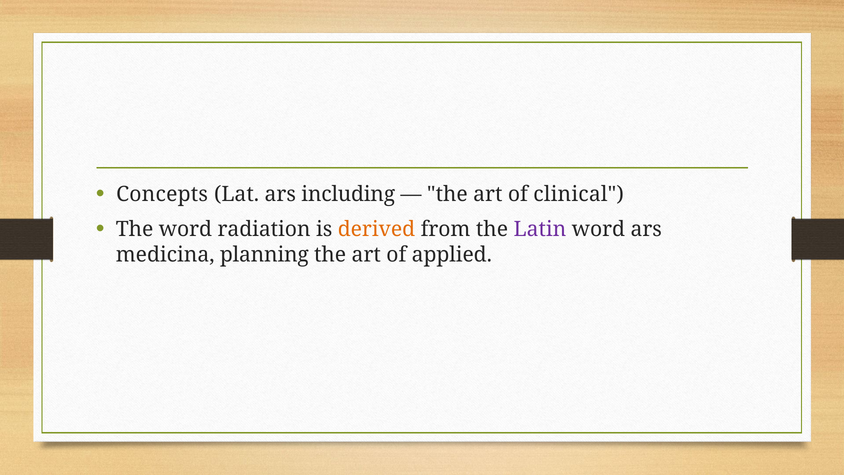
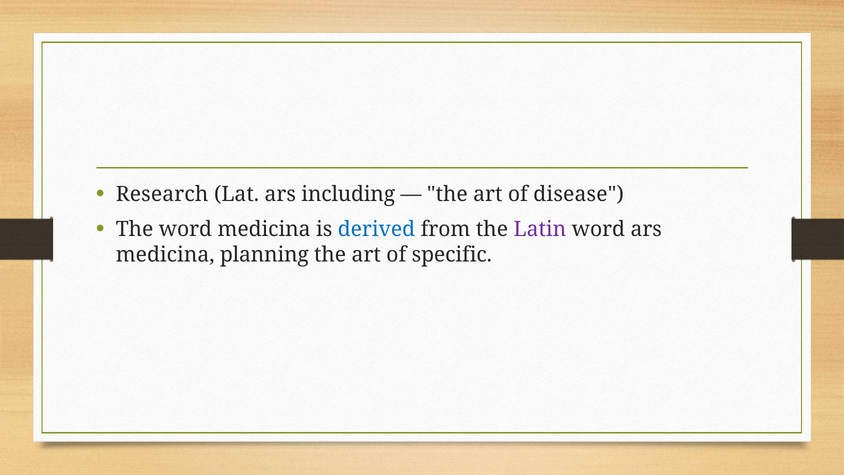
Concepts: Concepts -> Research (162, 194)
clinical: clinical -> disease (579, 194)
word radiation: radiation -> medicina (264, 229)
derived colour: orange -> blue (376, 229)
applied: applied -> specific (452, 254)
